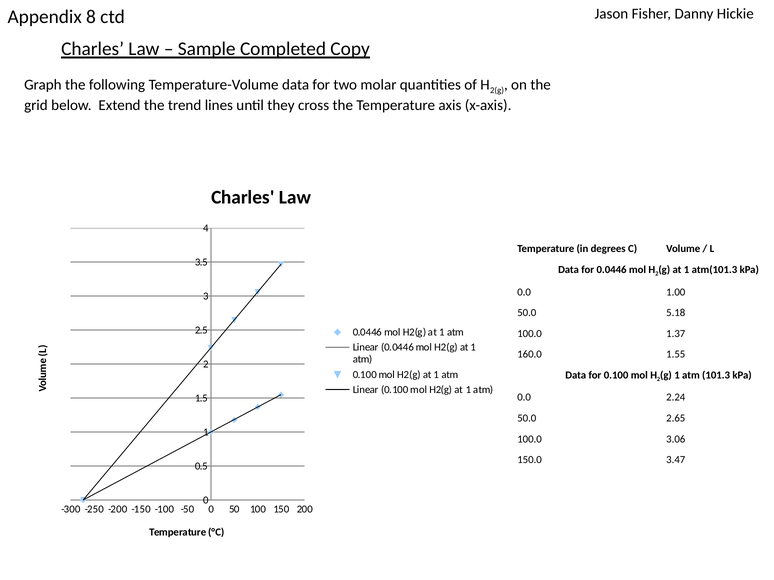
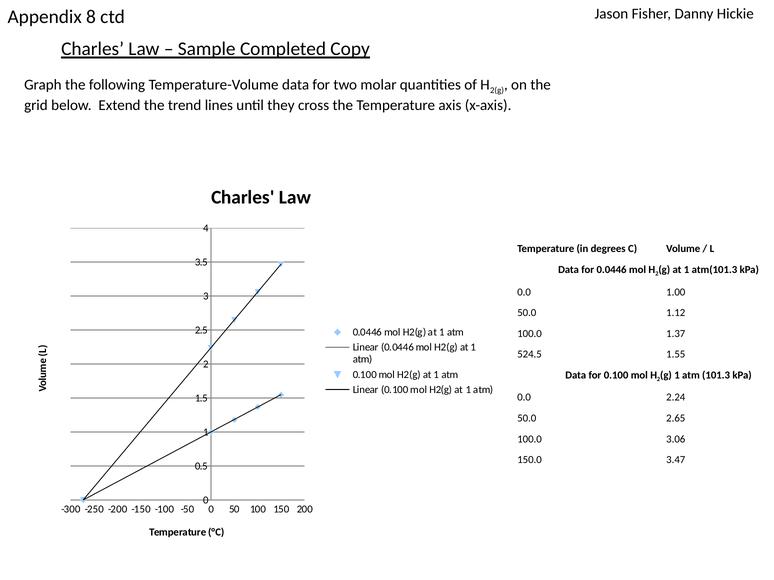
5.18: 5.18 -> 1.12 (676, 313)
160.0: 160.0 -> 524.5 (530, 355)
